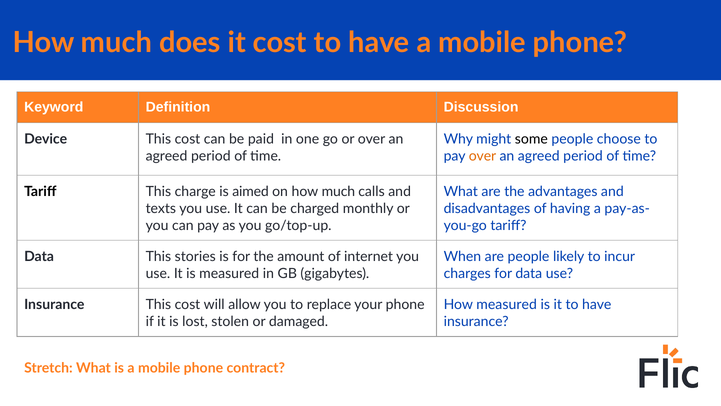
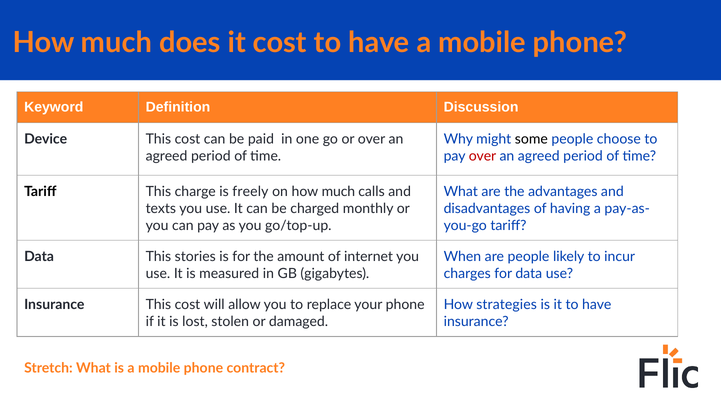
over colour: orange -> red (482, 156)
aimed: aimed -> freely (250, 192)
How measured: measured -> strategies (507, 304)
